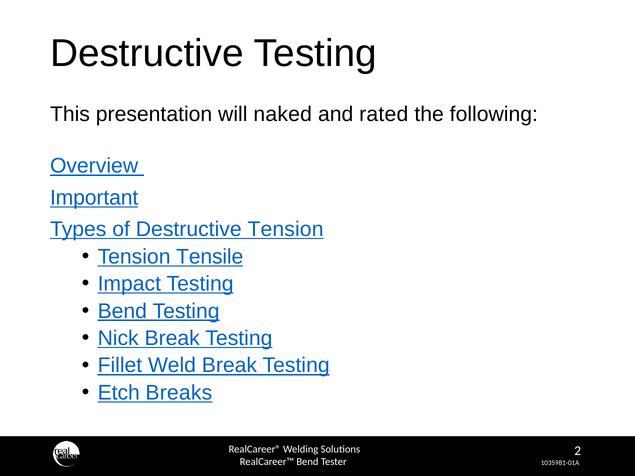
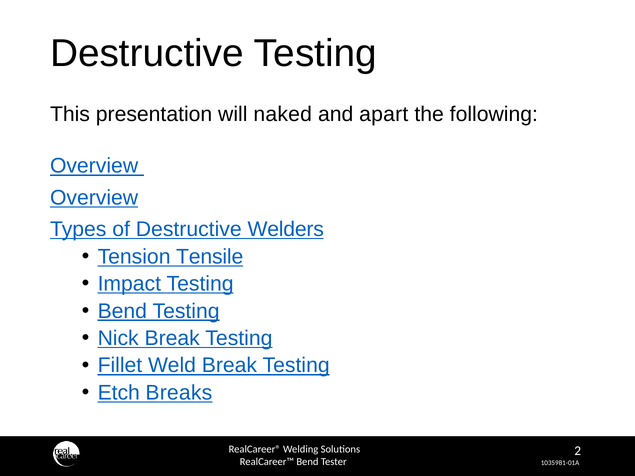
rated: rated -> apart (384, 114)
Important: Important -> Overview (94, 198)
Destructive Tension: Tension -> Welders (286, 229)
